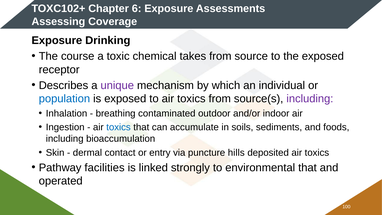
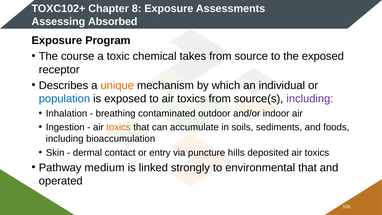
6: 6 -> 8 (137, 9)
Coverage: Coverage -> Absorbed (113, 22)
Drinking: Drinking -> Program (108, 40)
unique colour: purple -> orange (117, 85)
toxics colour: blue -> orange (119, 127)
facilities: facilities -> medium (105, 167)
